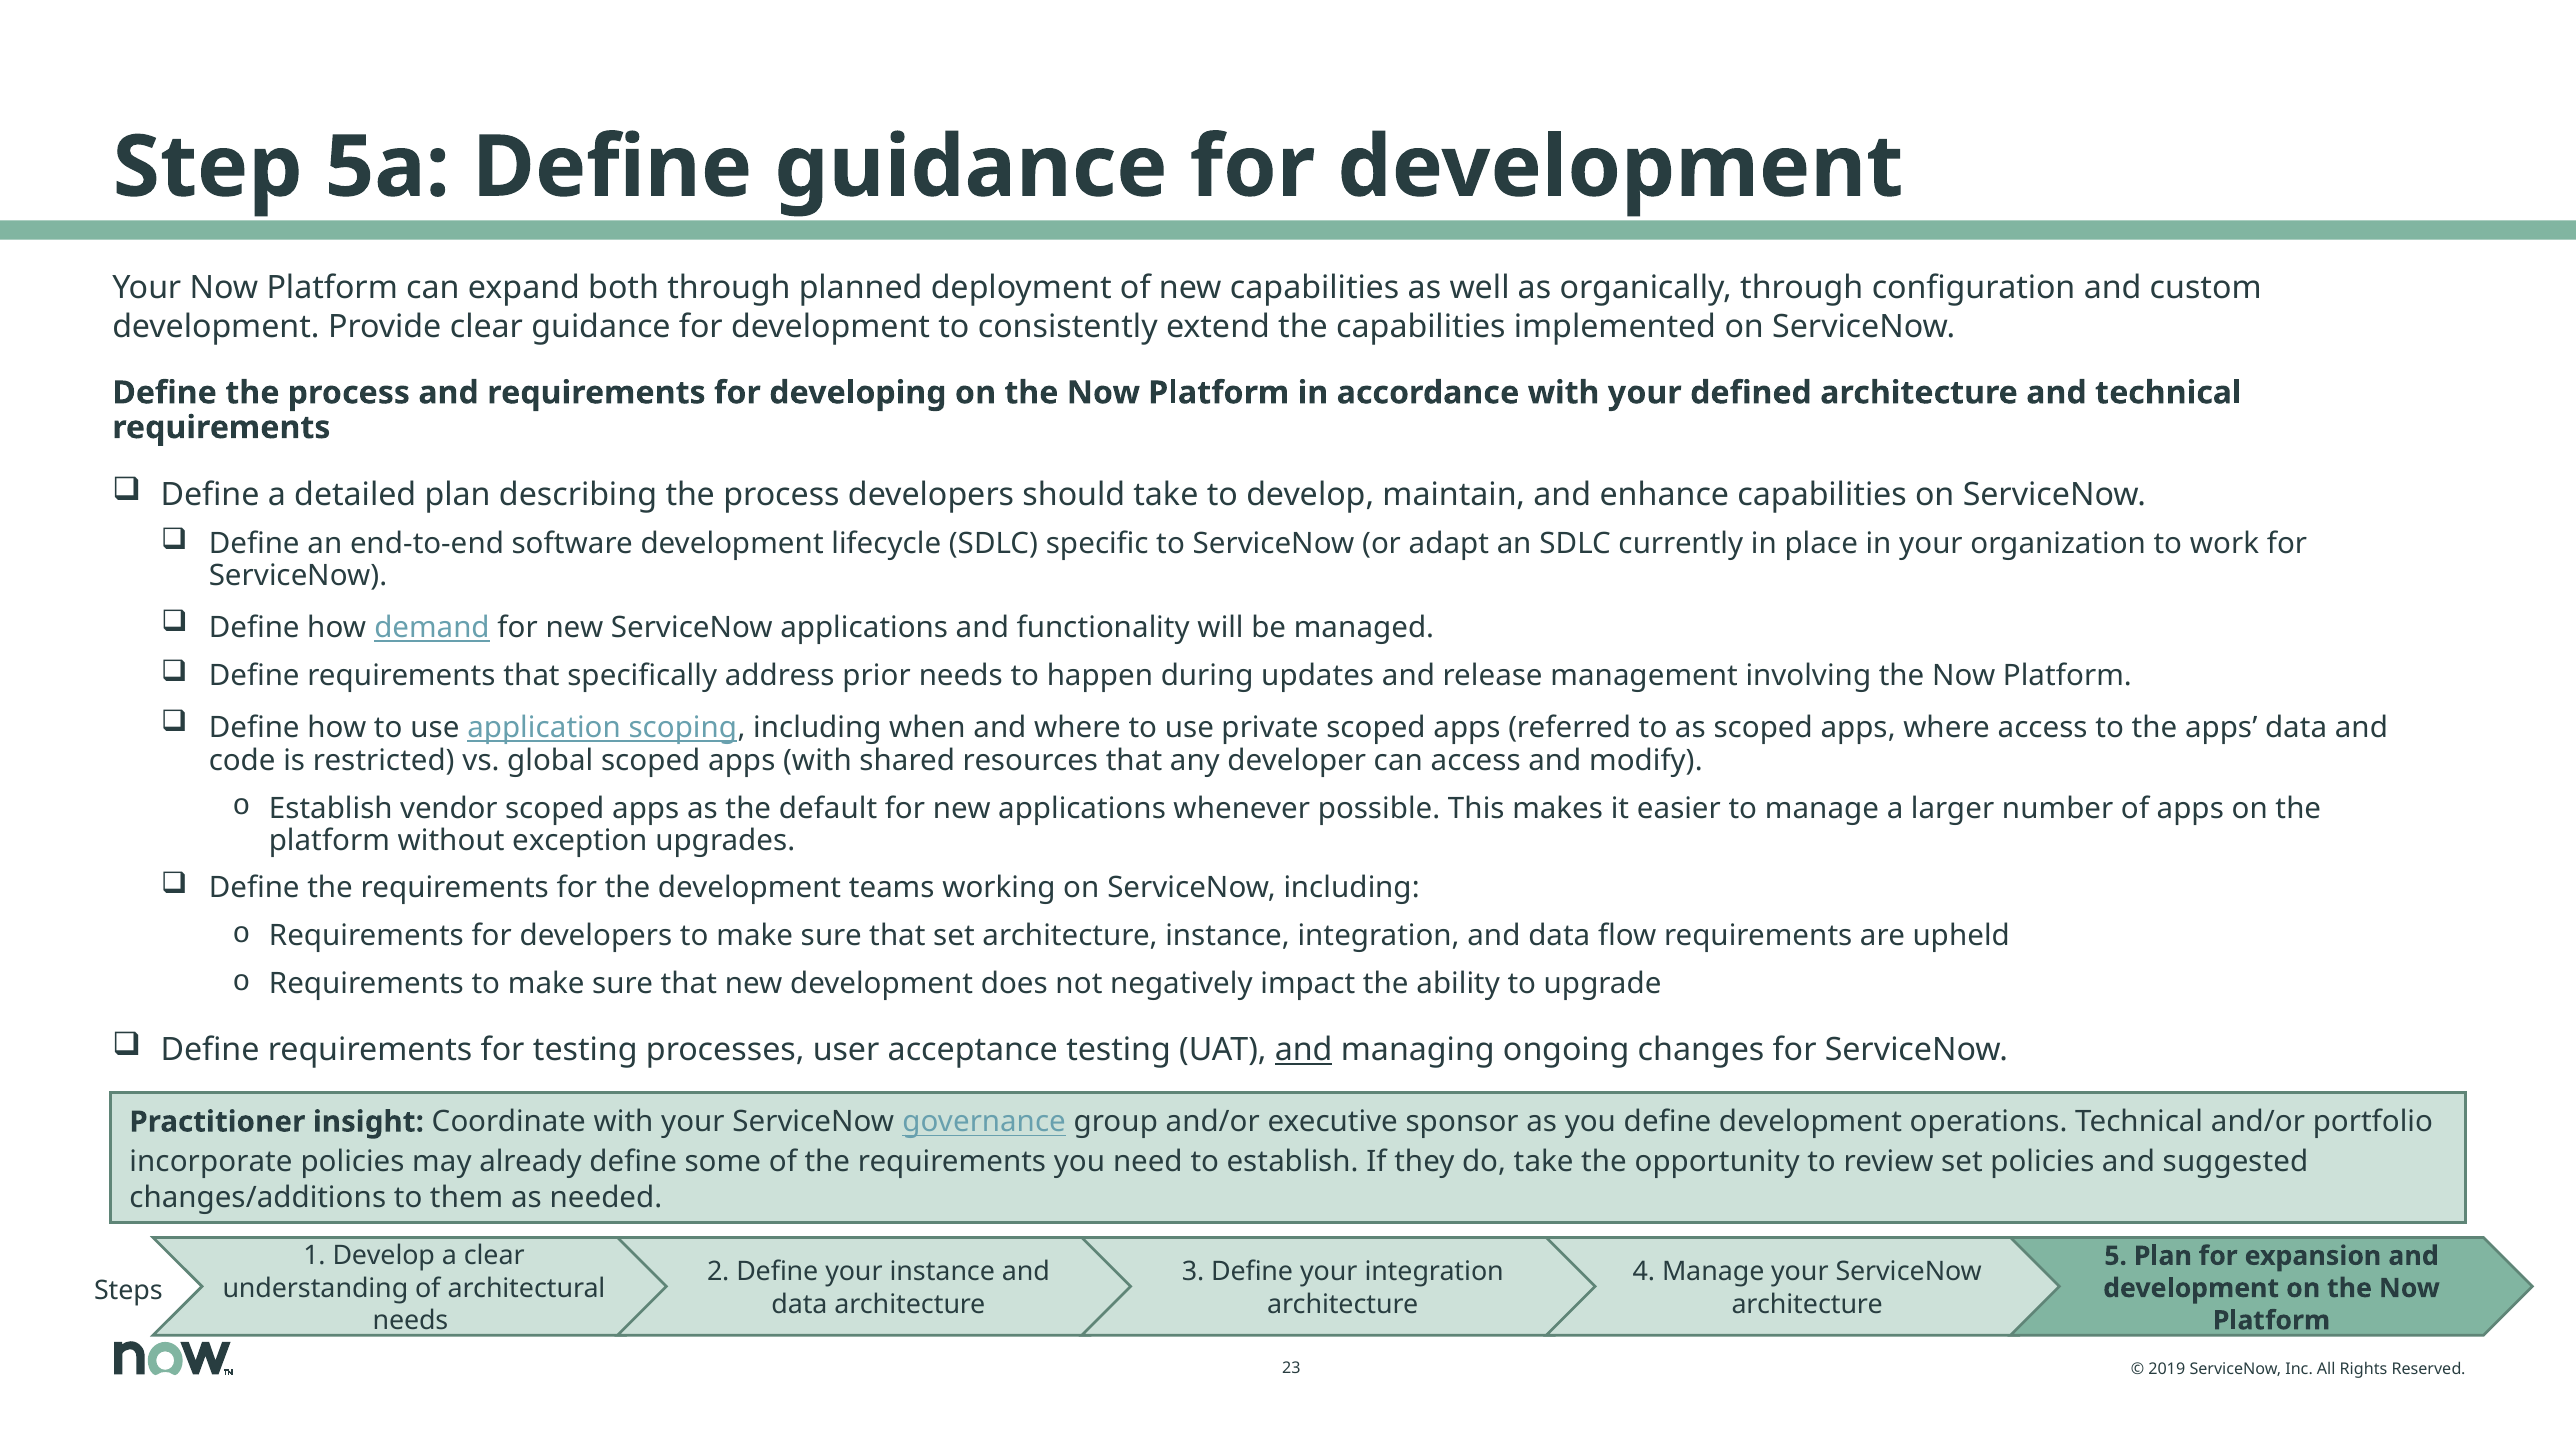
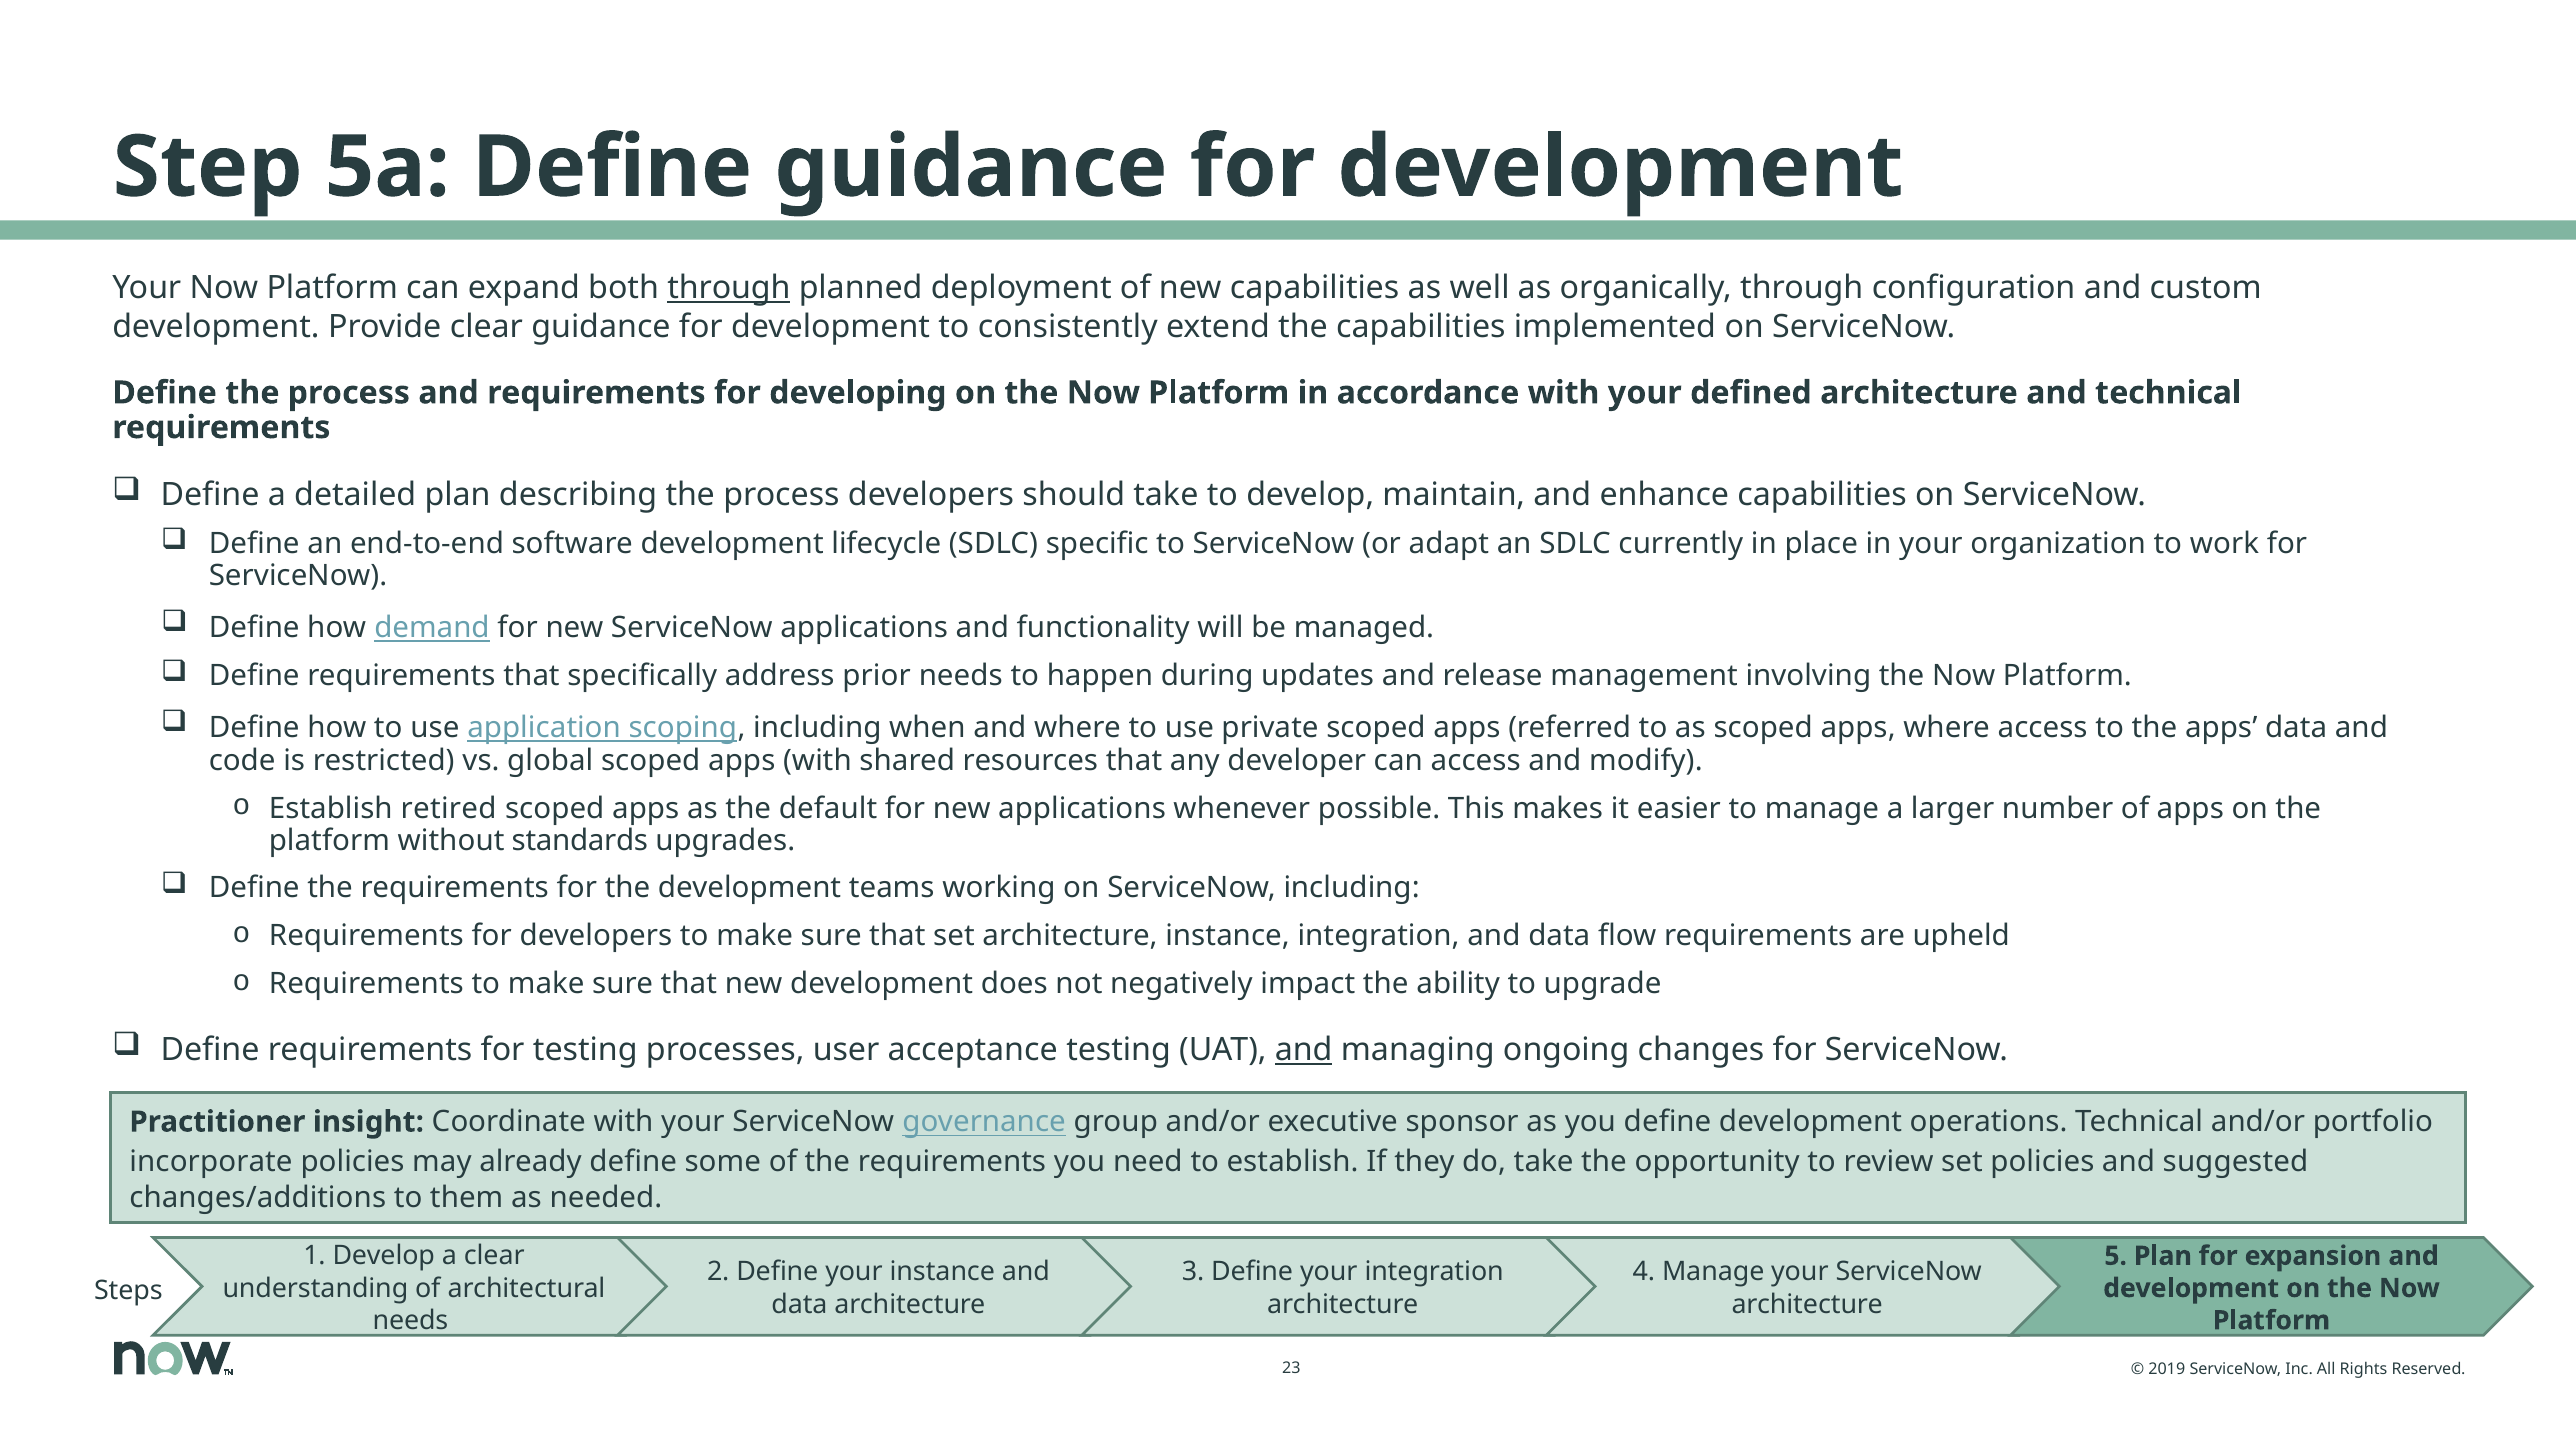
through underline: none -> present (729, 288)
vendor: vendor -> retired (449, 809)
exception: exception -> standards (580, 840)
